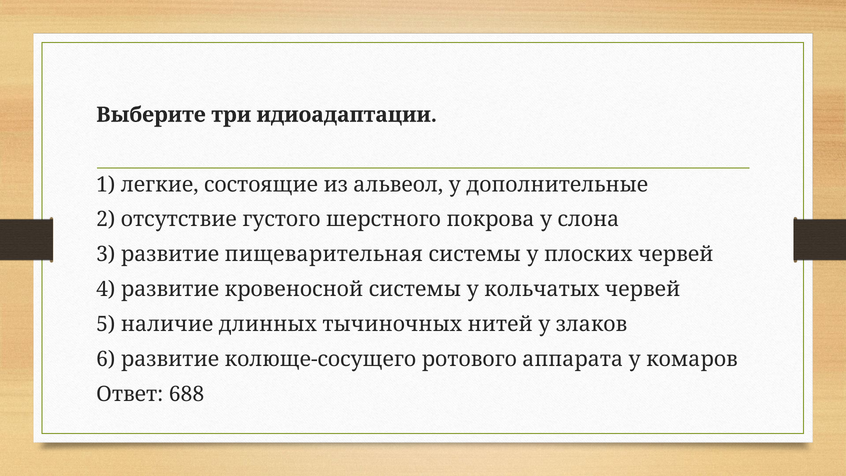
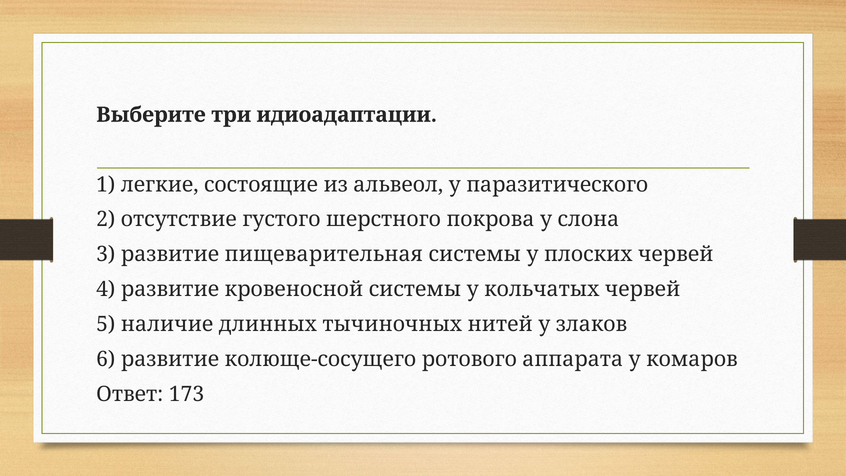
дополнительные: дополнительные -> паразитического (557, 185)
688: 688 -> 173 (187, 394)
